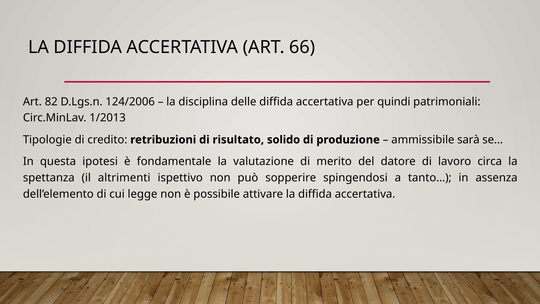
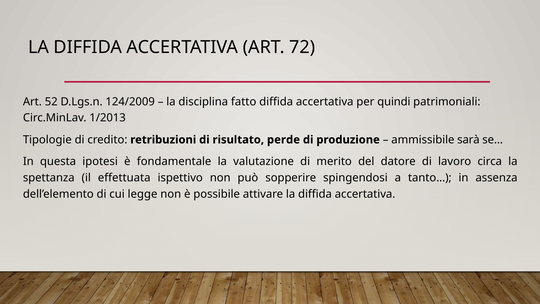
66: 66 -> 72 (302, 47)
82: 82 -> 52 (51, 102)
124/2006: 124/2006 -> 124/2009 (130, 102)
delle: delle -> fatto (244, 102)
solido: solido -> perde (283, 140)
altrimenti: altrimenti -> effettuata (124, 178)
